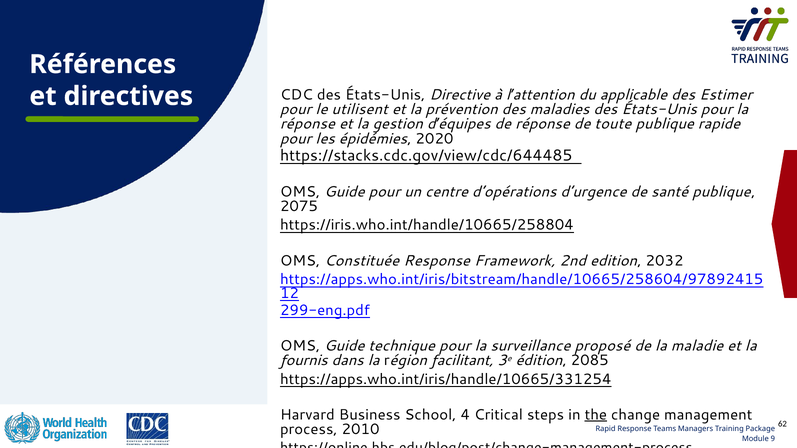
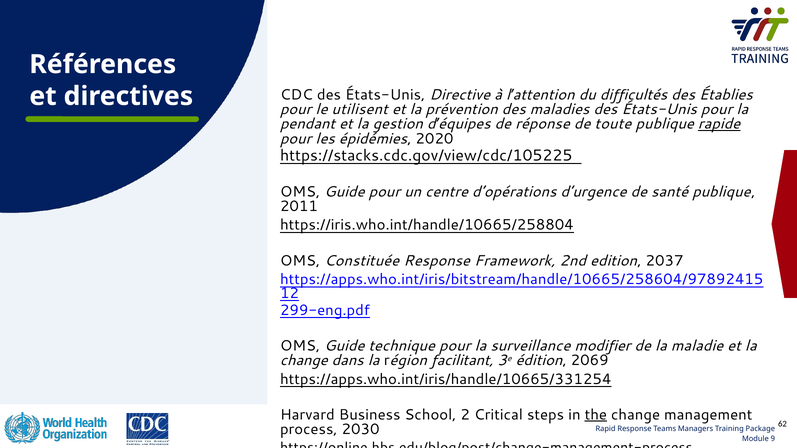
applicable: applicable -> difficultés (634, 95)
Estimer: Estimer -> Établies (726, 95)
réponse: réponse -> pendant (308, 124)
rapide underline: none -> present (719, 124)
https://stacks.cdc.gov/view/cdc/644485: https://stacks.cdc.gov/view/cdc/644485 -> https://stacks.cdc.gov/view/cdc/105225 (426, 156)
2075: 2075 -> 2011 (299, 206)
2032: 2032 -> 2037 (665, 261)
proposé: proposé -> modifier (603, 346)
fournis: fournis -> change (304, 361)
2085: 2085 -> 2069 (590, 361)
4: 4 -> 2 (465, 415)
2010: 2010 -> 2030 (361, 430)
